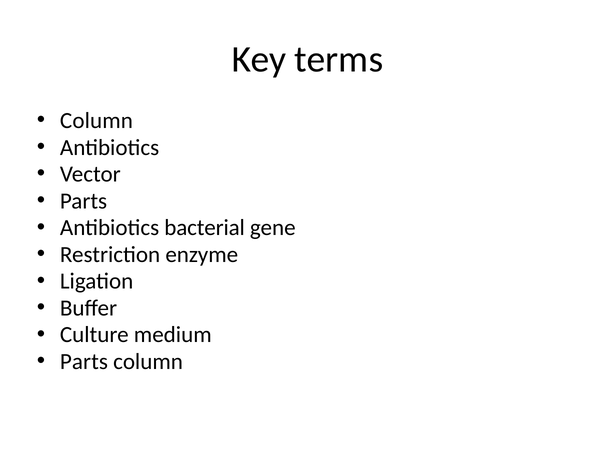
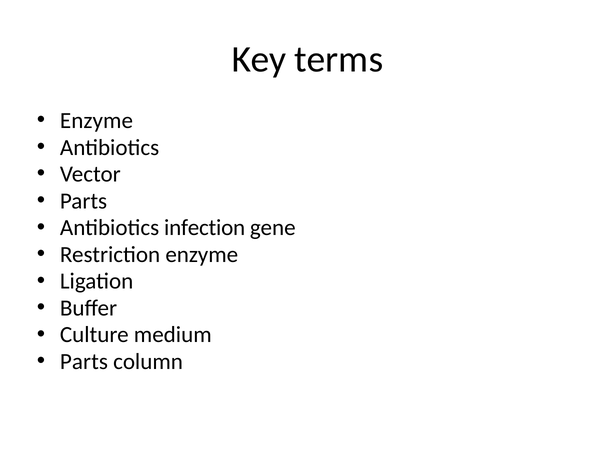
Column: Column -> Enzyme (96, 121)
bacterial: bacterial -> infection (205, 228)
